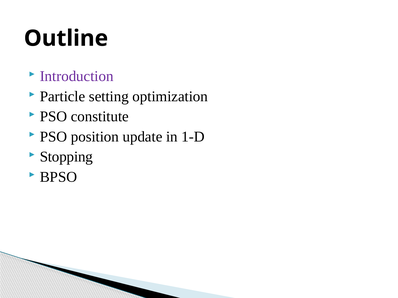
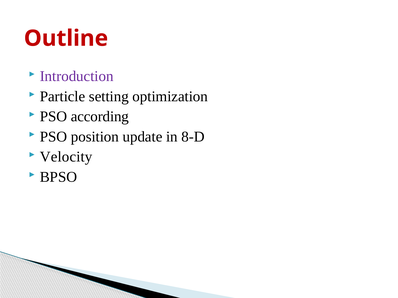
Outline colour: black -> red (66, 38)
constitute: constitute -> according (100, 117)
1-D: 1-D -> 8-D (193, 137)
Stopping: Stopping -> Velocity (66, 157)
